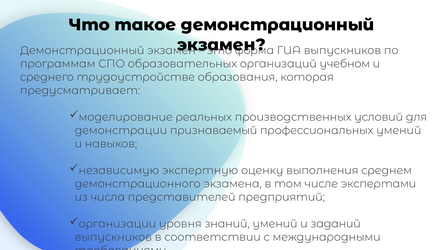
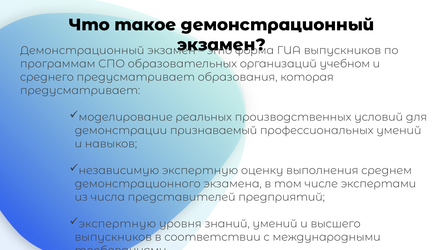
среднего трудоустройстве: трудоустройстве -> предусматривает (136, 77)
организации: организации -> экспертную (117, 224)
заданий: заданий -> высшего (336, 224)
